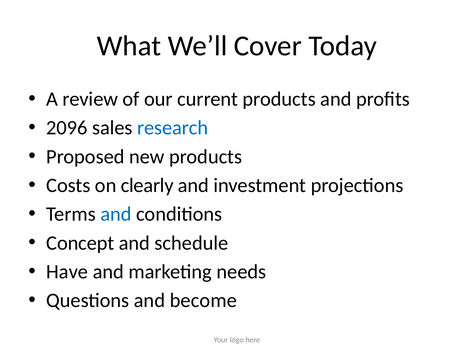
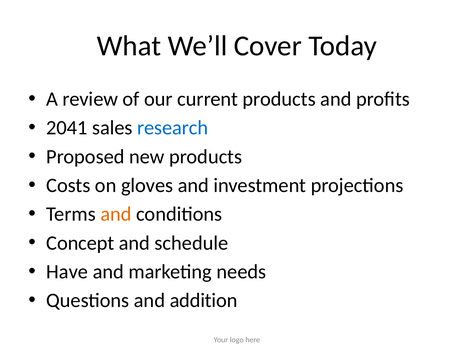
2096: 2096 -> 2041 (67, 128)
clearly: clearly -> gloves (147, 185)
and colour: blue -> orange (116, 214)
become: become -> addition (204, 300)
